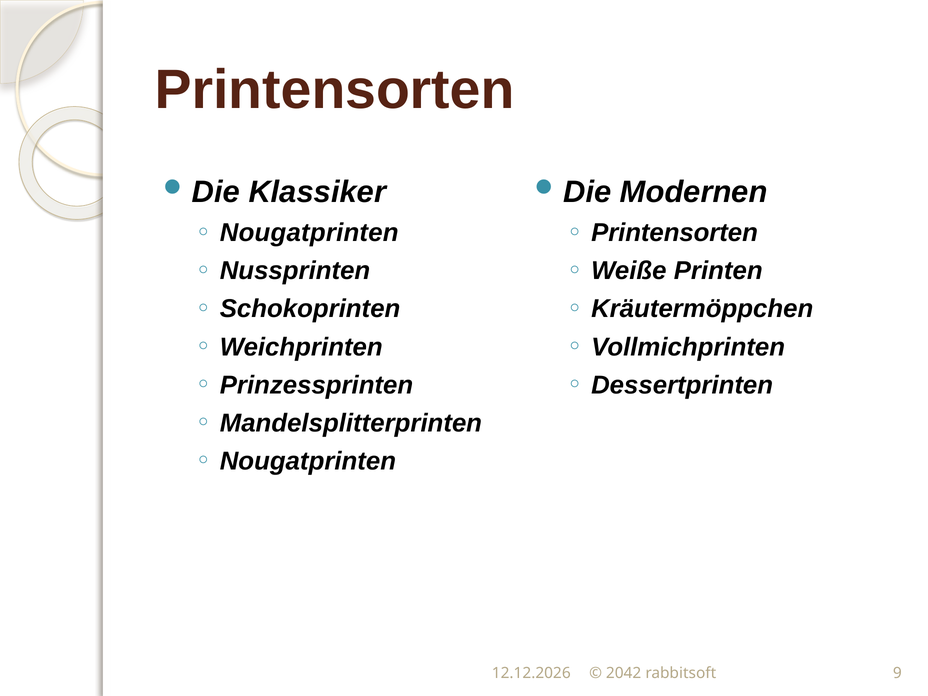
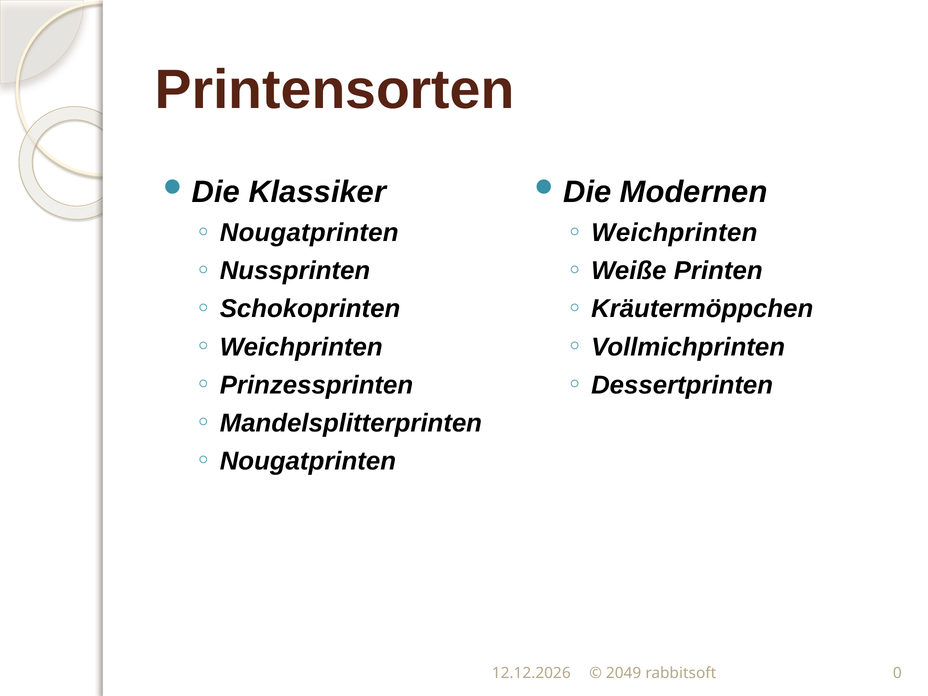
Printensorten: Printensorten -> Weichprinten (674, 233)
2042: 2042 -> 2049 (624, 673)
9: 9 -> 0 (897, 673)
